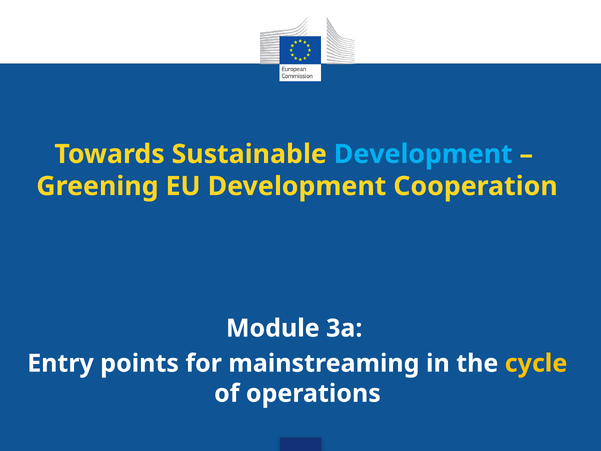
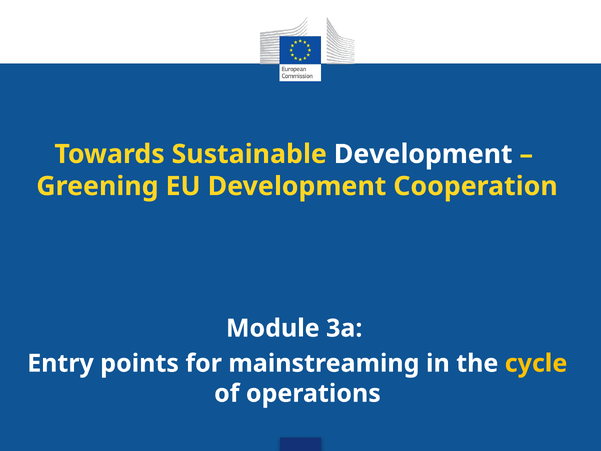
Development colour: light blue -> white (423, 154)
